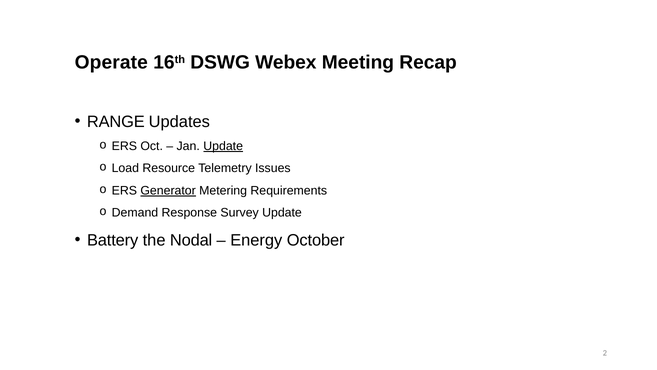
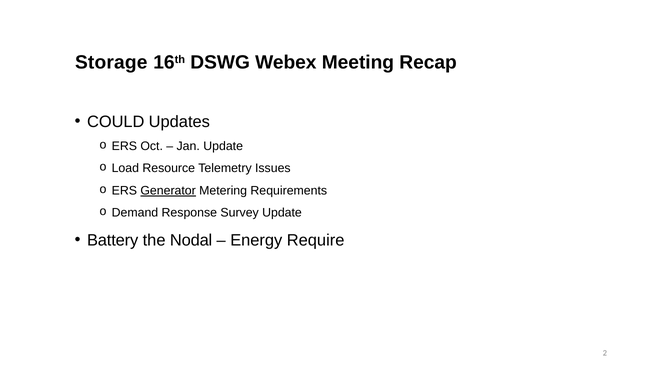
Operate: Operate -> Storage (111, 62)
RANGE: RANGE -> COULD (116, 122)
Update underline: present -> none (223, 146)
October: October -> Require (316, 240)
